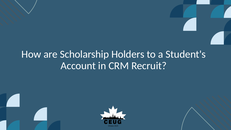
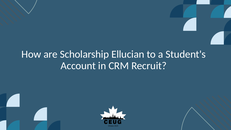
Holders: Holders -> Ellucian (128, 54)
